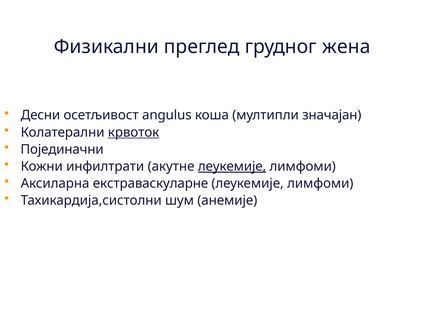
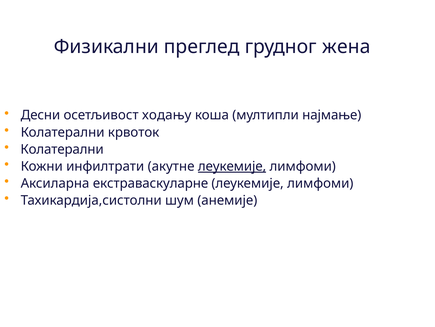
angulus: angulus -> ходању (167, 115)
значајан: значајан -> најмање (332, 115)
крвоток underline: present -> none (134, 132)
Појединачни: Појединачни -> Колатерални (62, 149)
